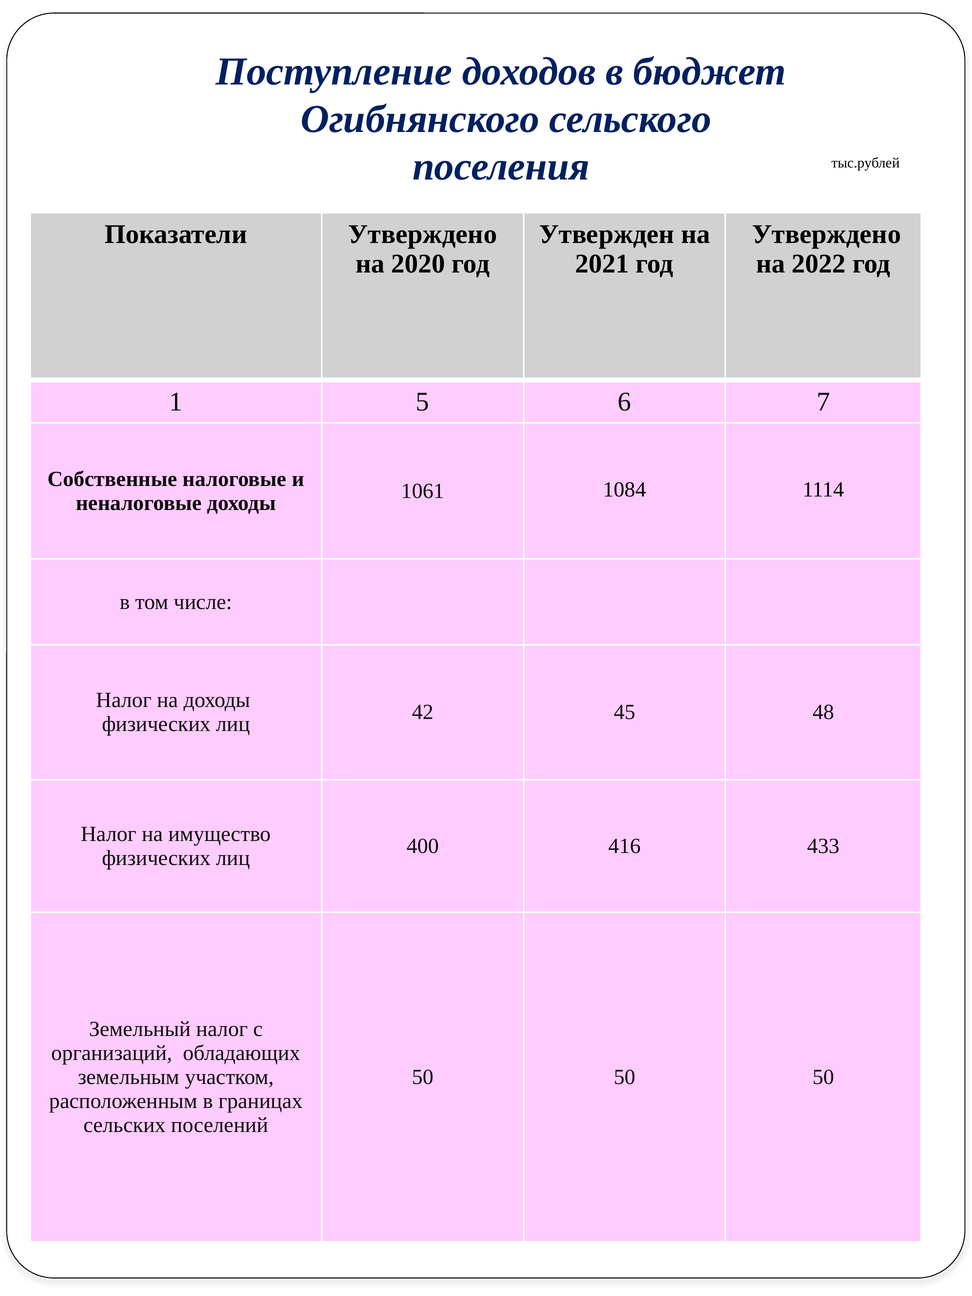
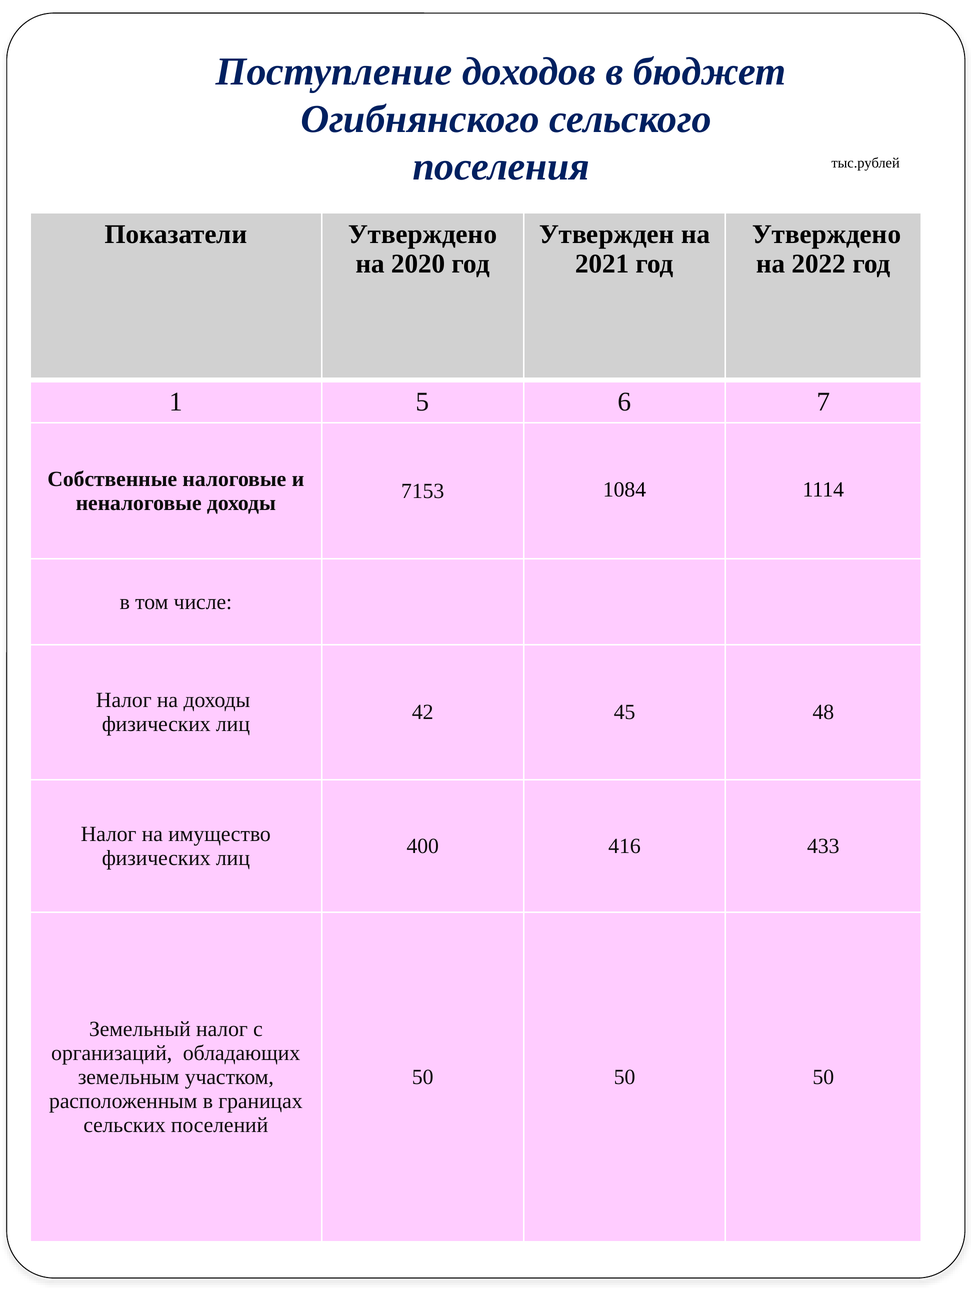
1061: 1061 -> 7153 (423, 491)
